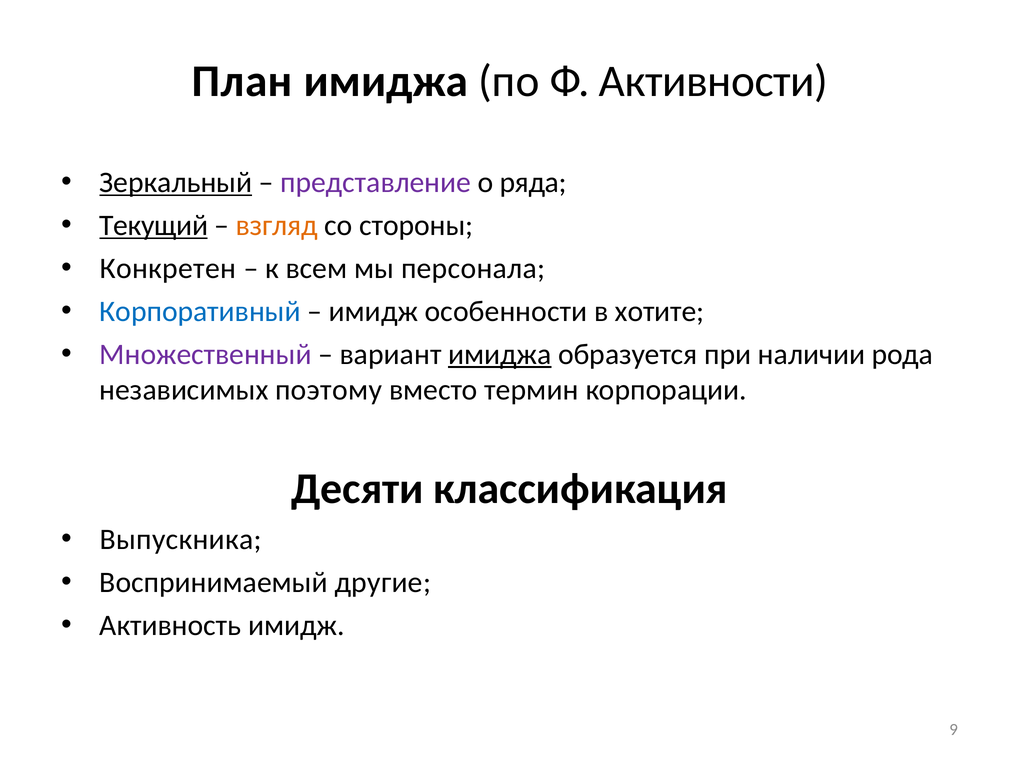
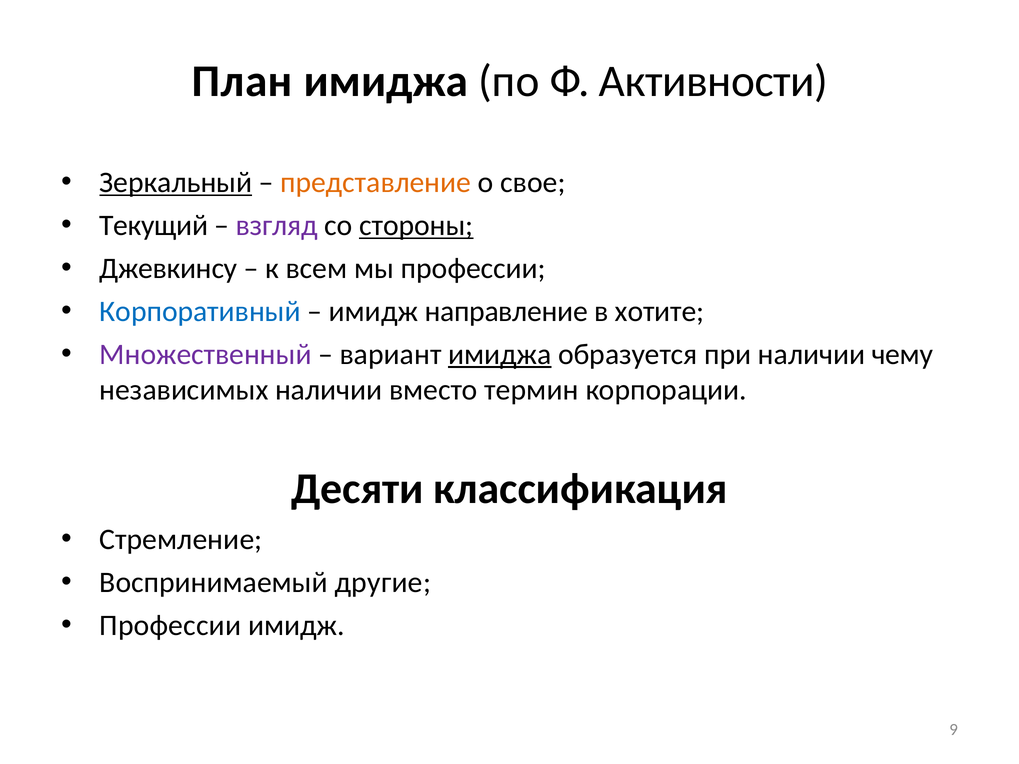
представление colour: purple -> orange (376, 182)
ряда: ряда -> свое (533, 182)
Текущий underline: present -> none (154, 225)
взгляд colour: orange -> purple (277, 225)
стороны underline: none -> present (416, 225)
Конкретен: Конкретен -> Джевкинсу (168, 268)
мы персонала: персонала -> профессии (473, 268)
особенности: особенности -> направление (506, 311)
рода: рода -> чему (902, 354)
независимых поэтому: поэтому -> наличии (329, 390)
Выпускника: Выпускника -> Стремление (181, 540)
Активность: Активность -> Профессии (170, 626)
